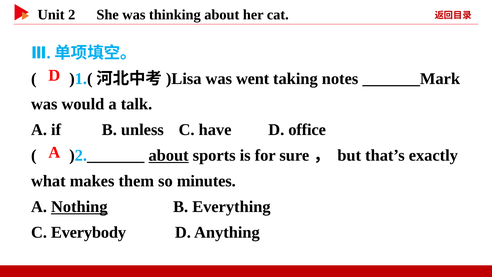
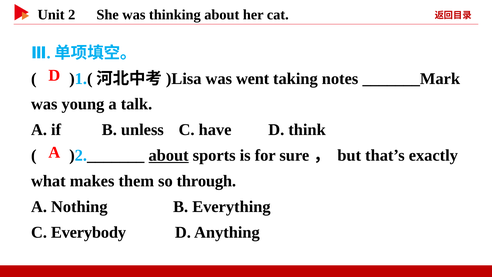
would: would -> young (83, 104)
office: office -> think (307, 130)
minutes: minutes -> through (206, 181)
Nothing underline: present -> none (79, 206)
